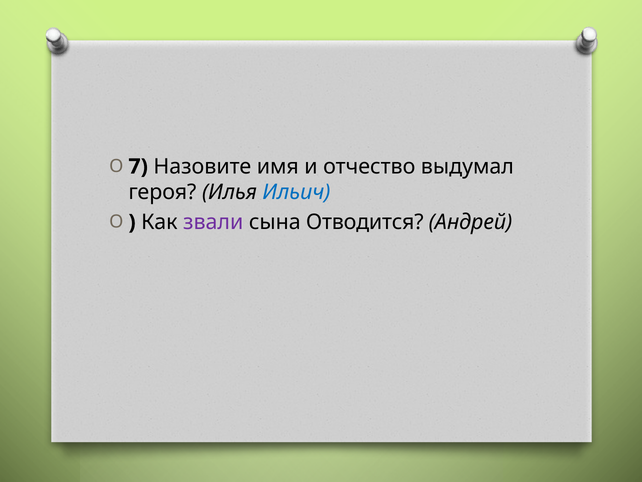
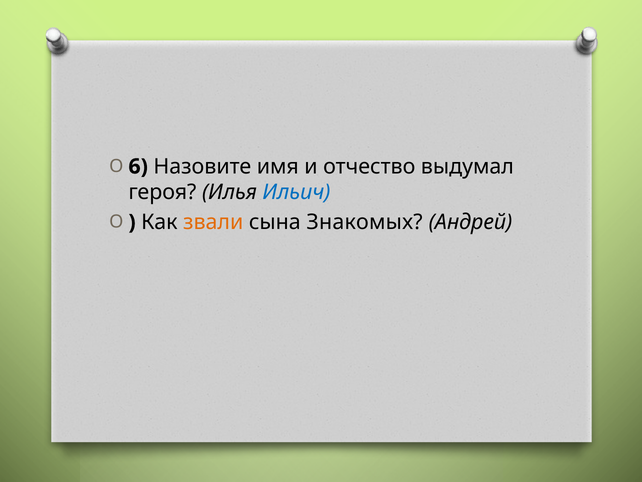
7: 7 -> 6 (138, 166)
звали colour: purple -> orange (213, 222)
Отводится: Отводится -> Знакомых (365, 222)
